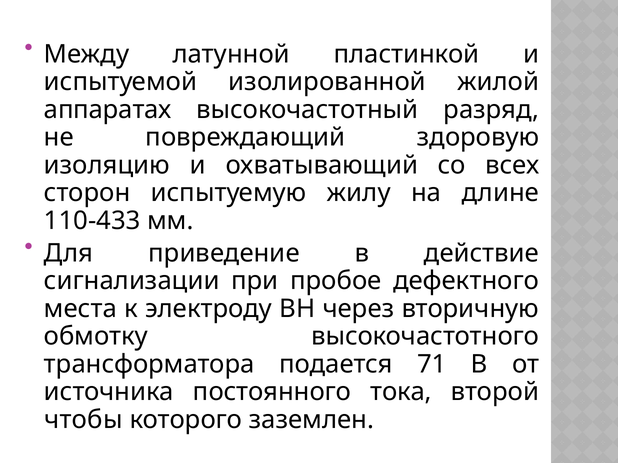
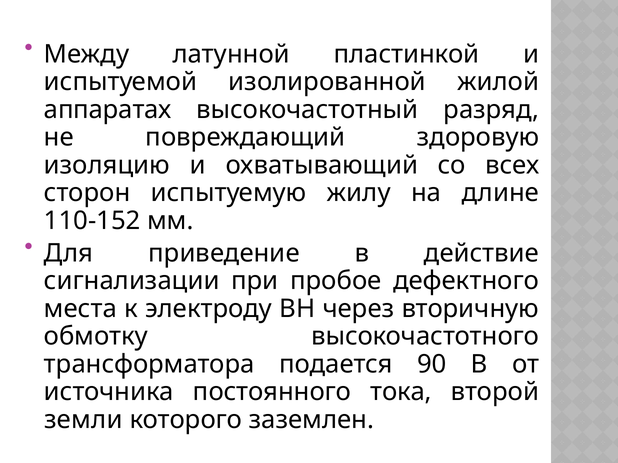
110-433: 110-433 -> 110-152 (92, 221)
71: 71 -> 90 (432, 365)
чтобы: чтобы -> земли (83, 420)
